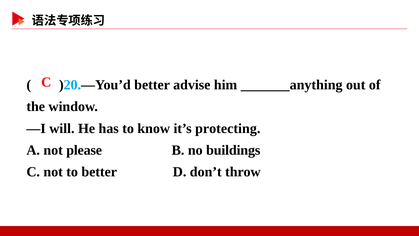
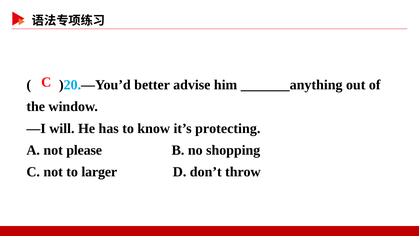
buildings: buildings -> shopping (233, 150)
to better: better -> larger (99, 172)
